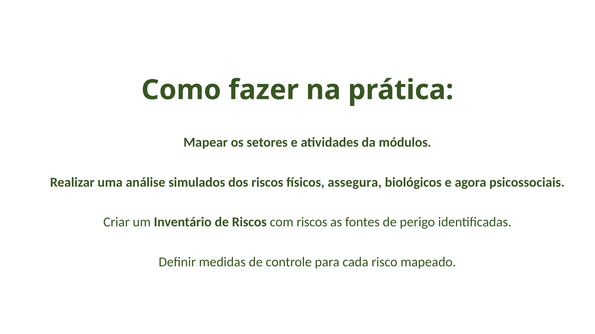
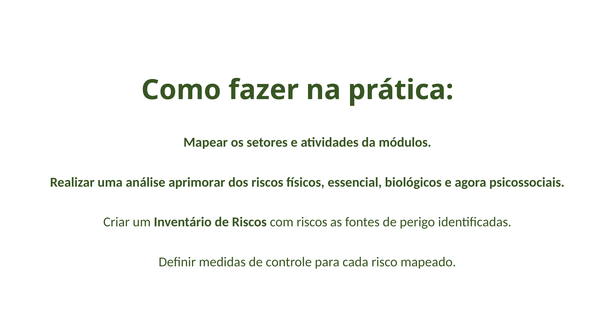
simulados: simulados -> aprimorar (197, 183)
assegura: assegura -> essencial (355, 183)
